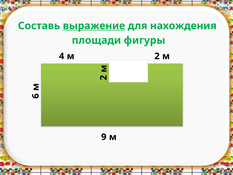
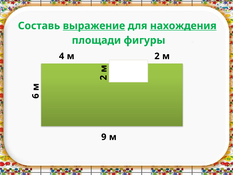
нахождения underline: none -> present (183, 26)
